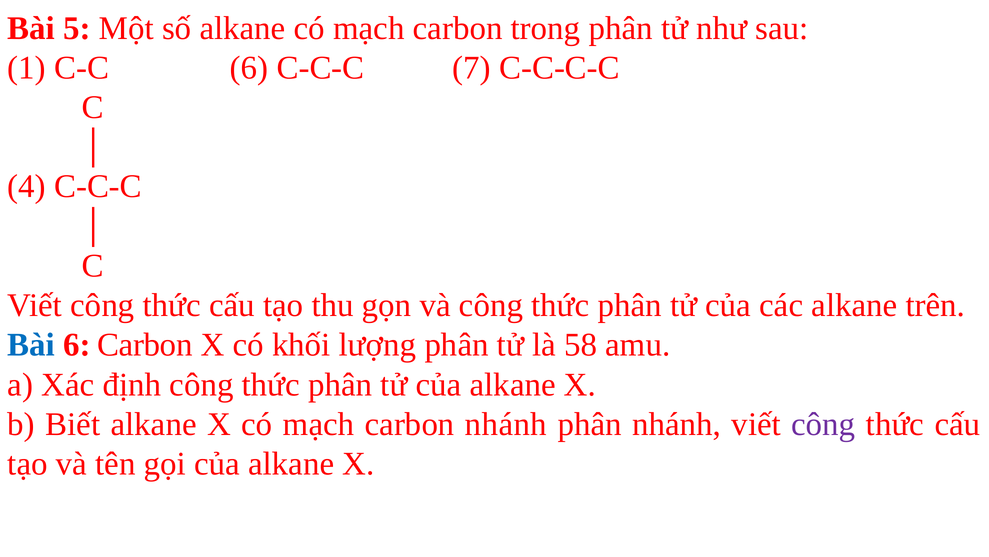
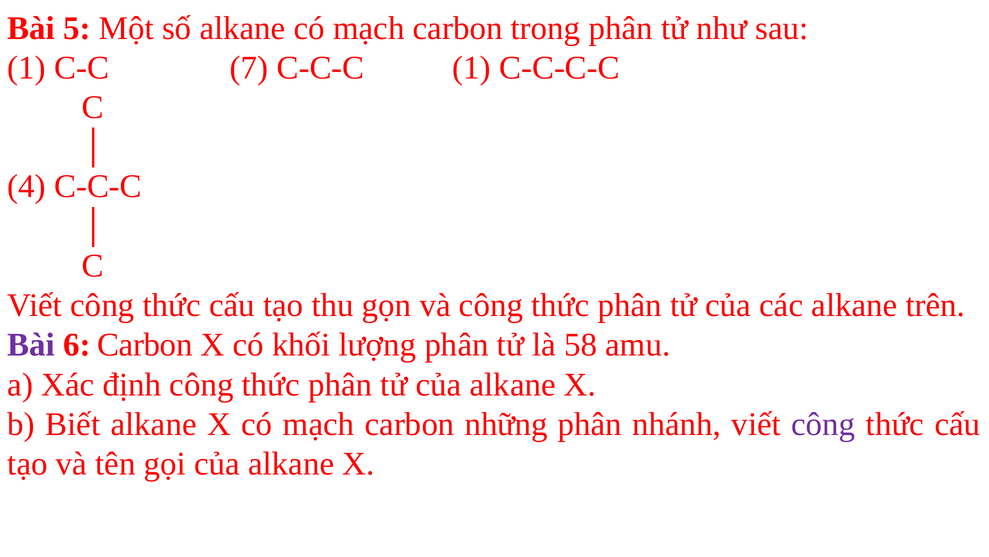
C-C 6: 6 -> 7 (249, 68)
C-C-C 7: 7 -> 1 (472, 68)
Bài colour: blue -> purple (31, 345)
carbon nhánh: nhánh -> những (506, 424)
